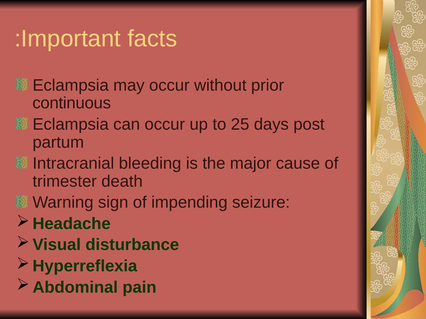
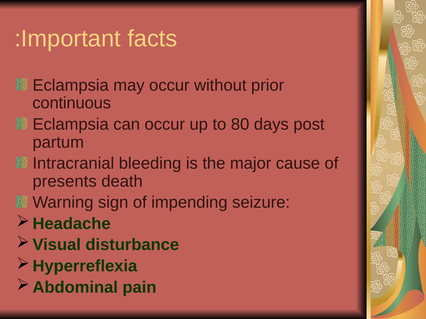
25: 25 -> 80 (240, 125)
trimester: trimester -> presents (65, 182)
